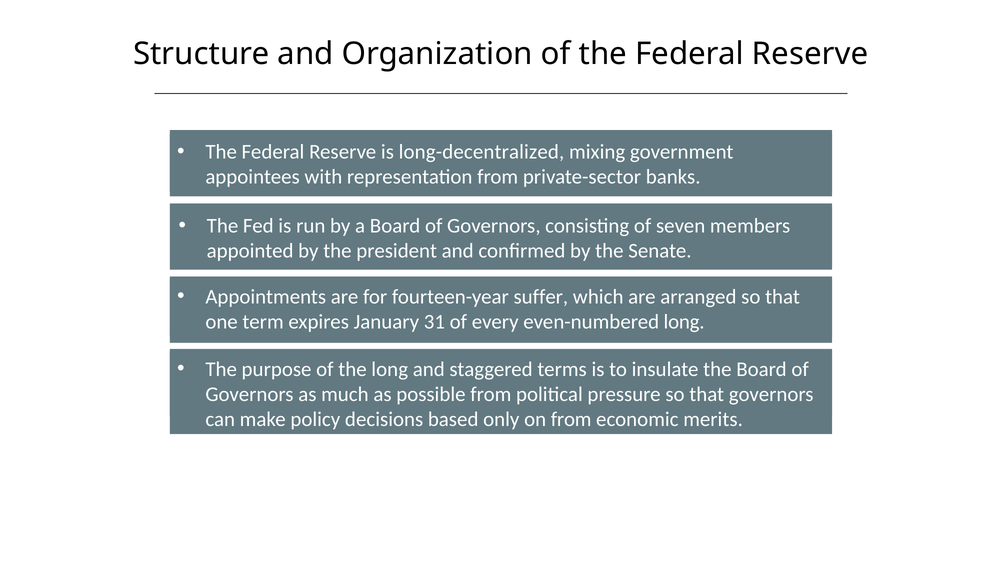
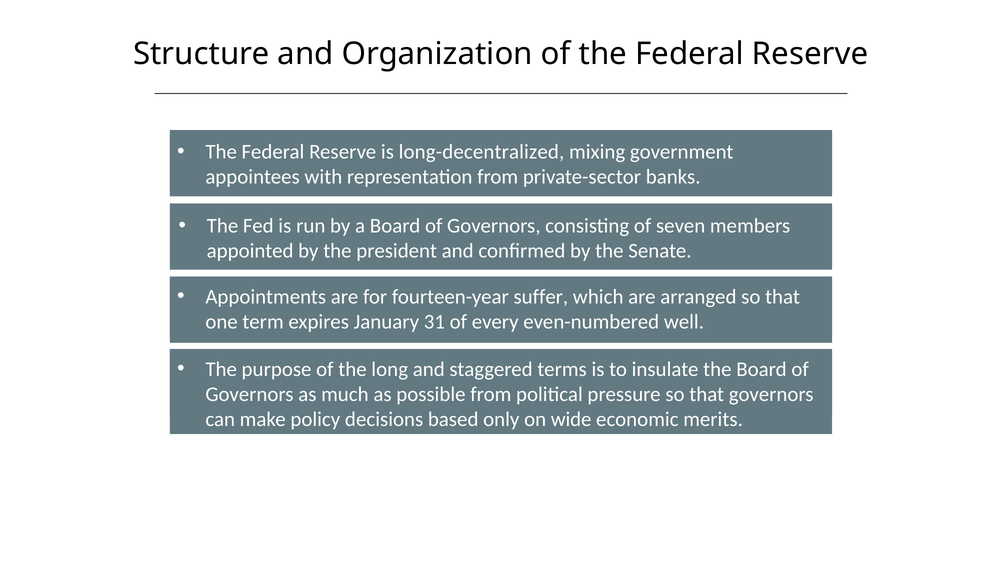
even-numbered long: long -> well (684, 322)
on from: from -> wide (571, 419)
